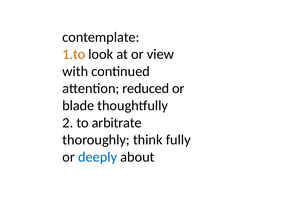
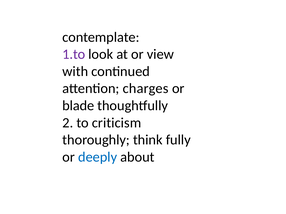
1.to colour: orange -> purple (74, 54)
reduced: reduced -> charges (146, 89)
arbitrate: arbitrate -> criticism (117, 123)
